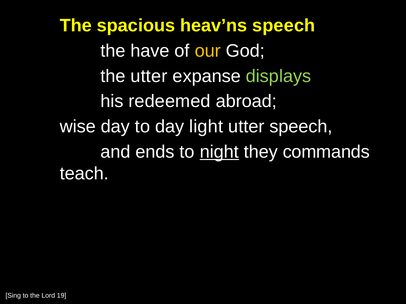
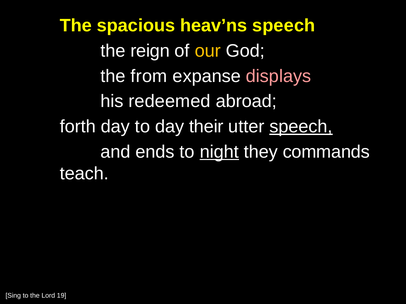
have: have -> reign (150, 51)
the utter: utter -> from (149, 76)
displays colour: light green -> pink (279, 76)
wise: wise -> forth (78, 127)
light: light -> their (206, 127)
speech underline: none -> present (301, 127)
